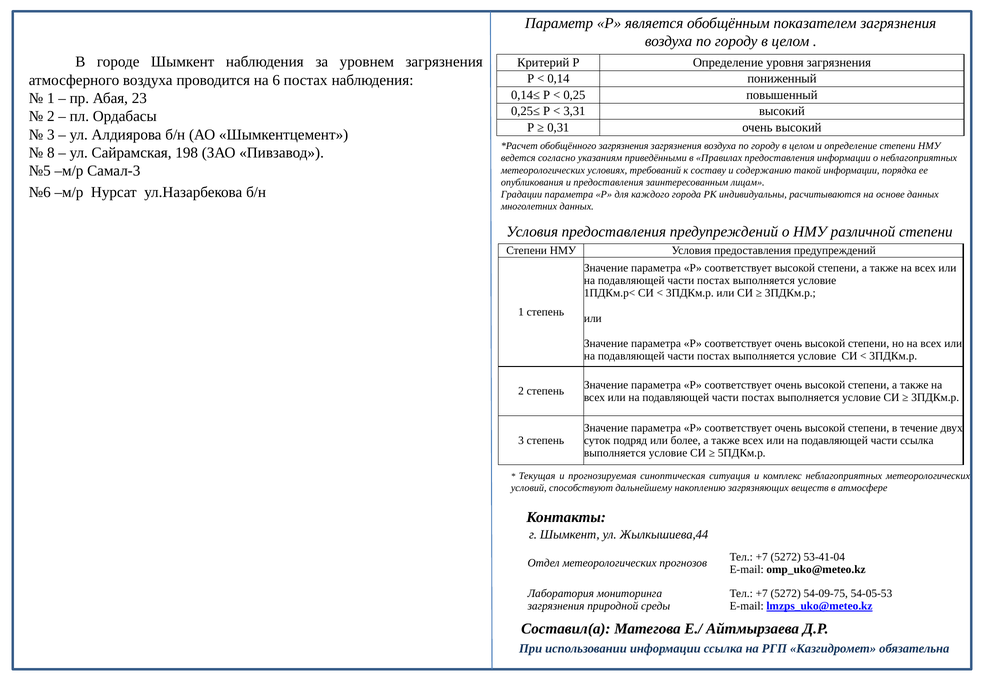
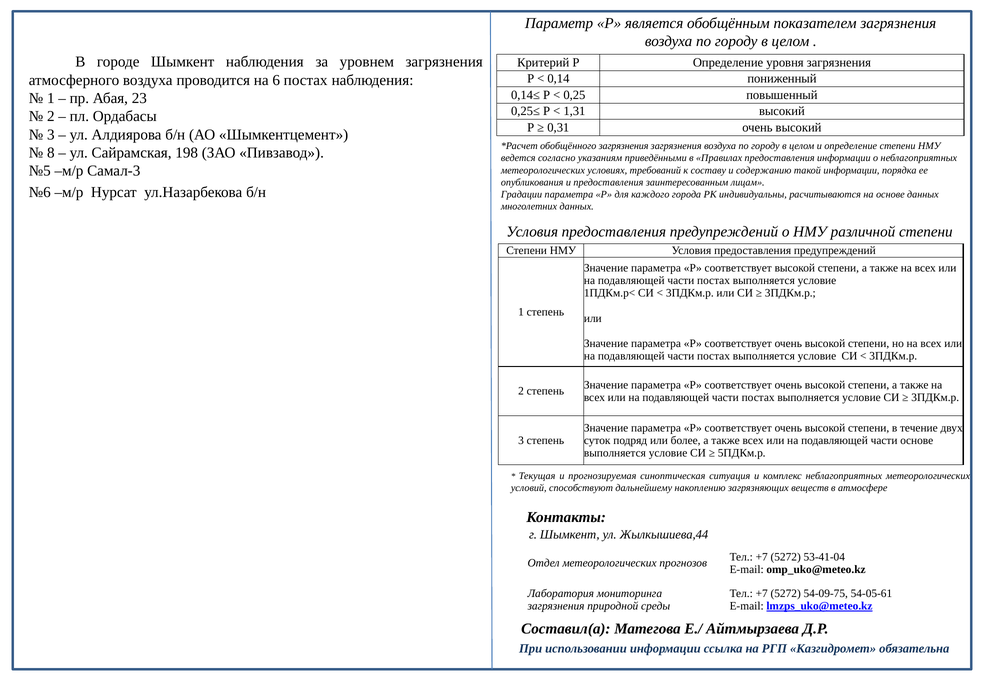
3,31: 3,31 -> 1,31 (574, 111)
части ссылка: ссылка -> основе (917, 441)
54-05-53: 54-05-53 -> 54-05-61 (871, 594)
